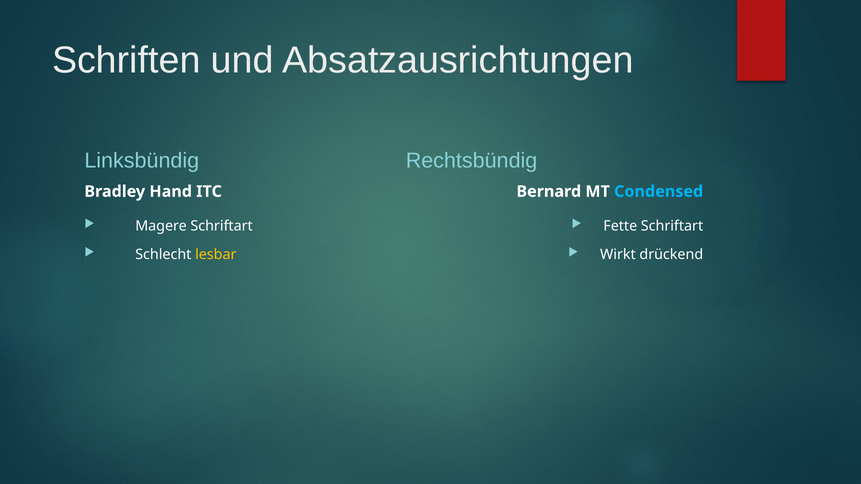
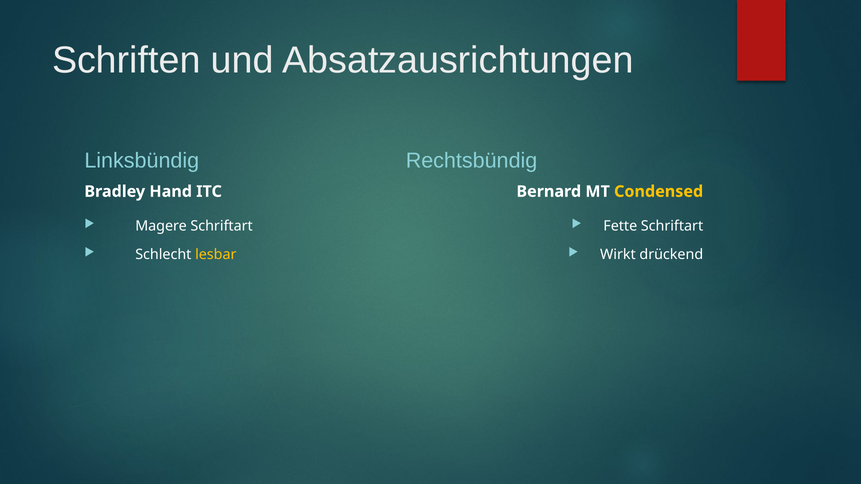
Condensed colour: light blue -> yellow (659, 192)
